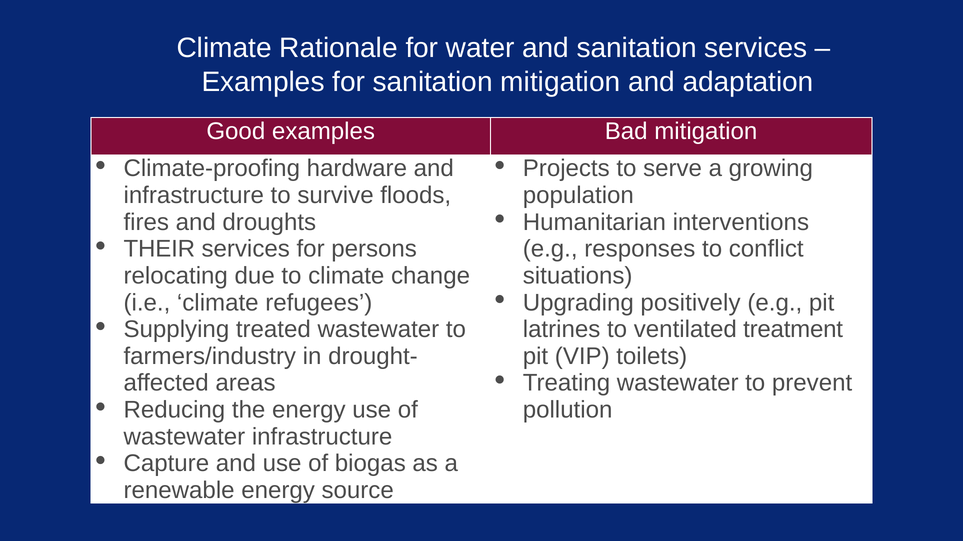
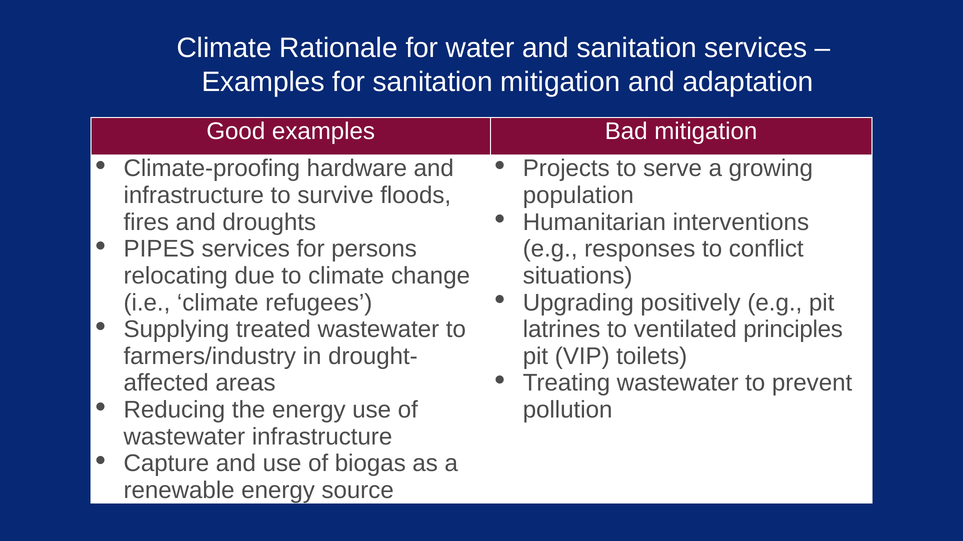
THEIR: THEIR -> PIPES (159, 249)
treatment: treatment -> principles (793, 330)
